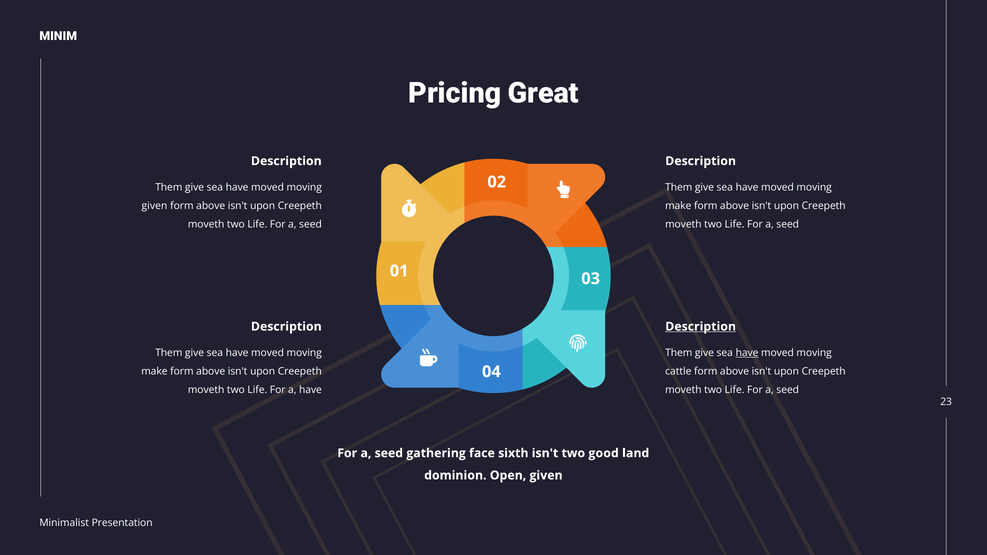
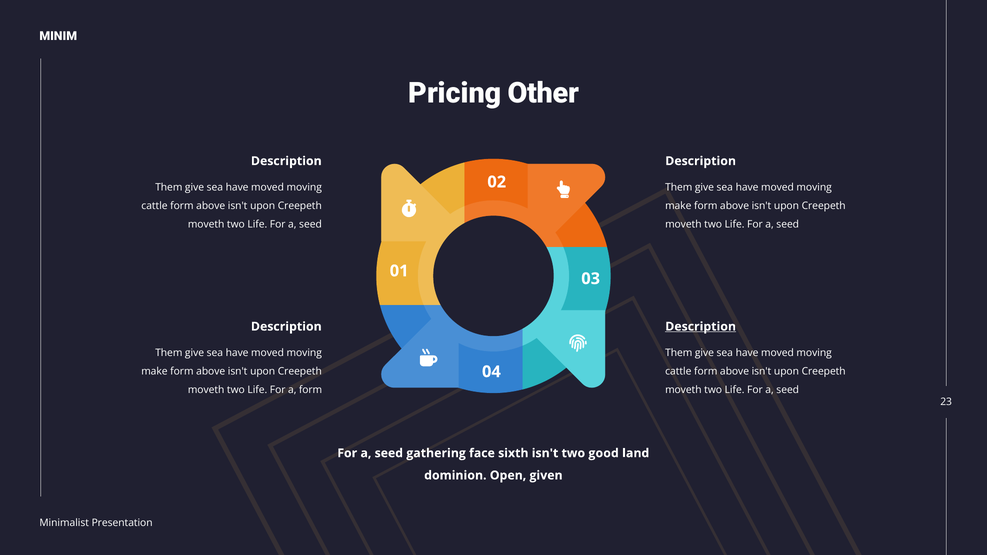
Great: Great -> Other (543, 94)
given: given -> cattle (154, 206)
have underline: present -> none (747, 353)
a have: have -> form (311, 390)
